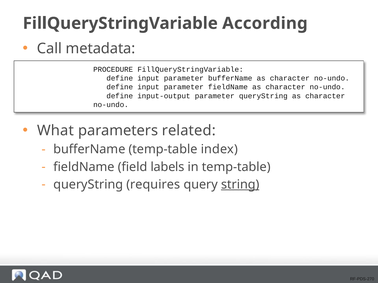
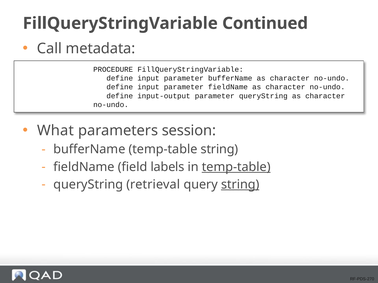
According: According -> Continued (265, 23)
related: related -> session (189, 131)
temp-table index: index -> string (219, 150)
temp-table underline: none -> present (236, 167)
requires: requires -> retrieval (153, 185)
